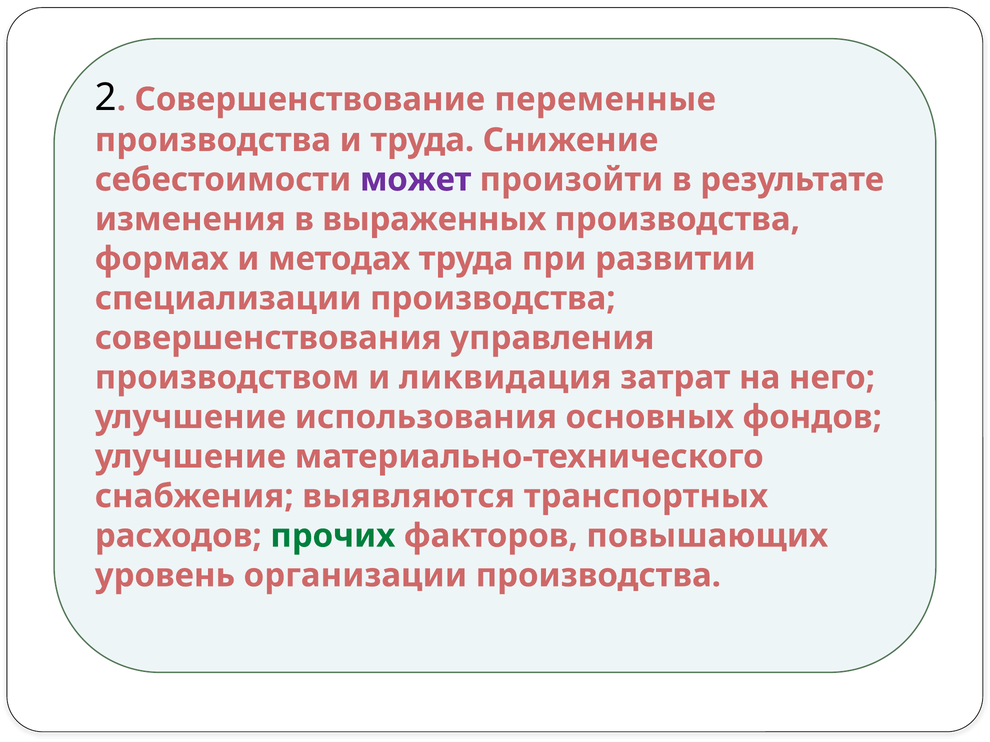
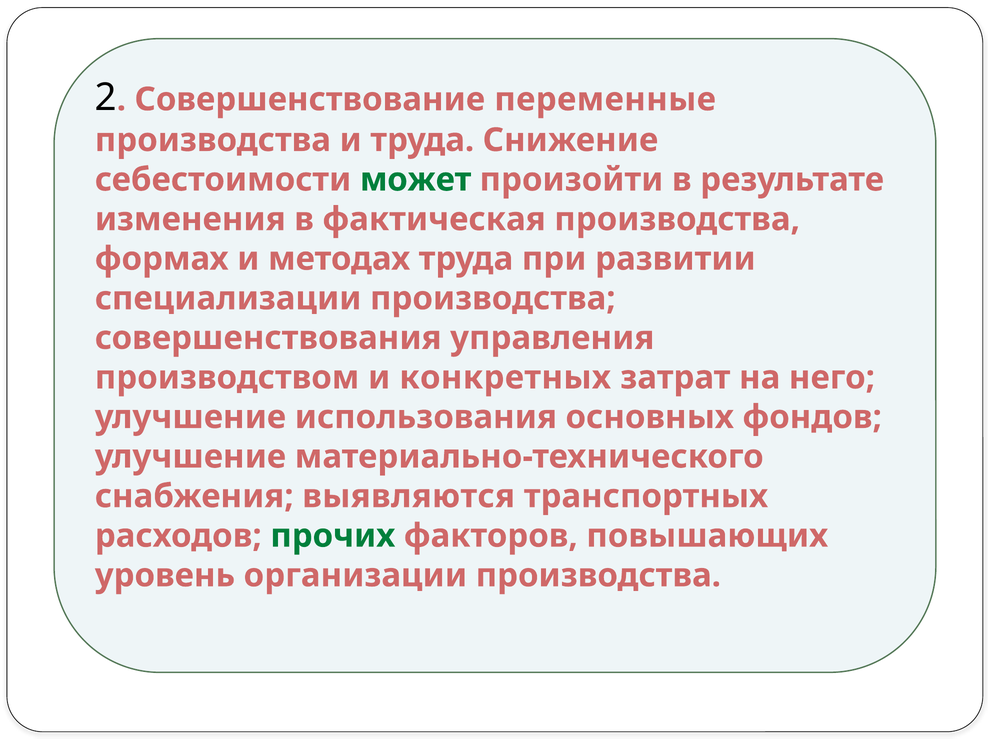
может colour: purple -> green (416, 180)
выраженных: выраженных -> фактическая (434, 219)
ликвидация: ликвидация -> конкретных (505, 378)
